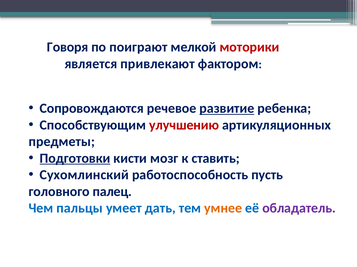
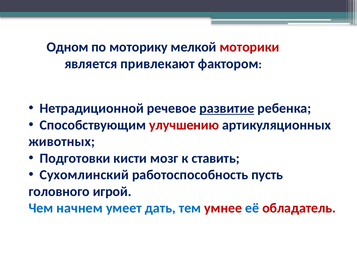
Говоря: Говоря -> Одном (68, 47)
поиграют: поиграют -> моторику (138, 47)
Сопровождаются: Сопровождаются -> Нетрадиционной (92, 109)
предметы: предметы -> животных (62, 142)
Подготовки underline: present -> none (75, 159)
палец: палец -> игрой (112, 192)
пальцы: пальцы -> начнем (80, 209)
умнее colour: orange -> red (223, 209)
обладатель colour: purple -> red (299, 209)
